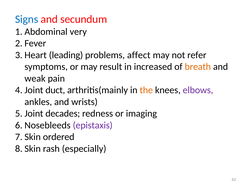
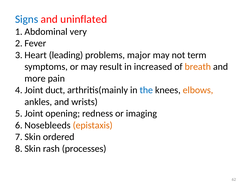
secundum: secundum -> uninflated (84, 19)
affect: affect -> major (139, 55)
refer: refer -> term (197, 55)
weak: weak -> more (35, 79)
the colour: orange -> blue (146, 90)
elbows colour: purple -> orange (198, 90)
decades: decades -> opening (63, 114)
epistaxis colour: purple -> orange (93, 125)
especially: especially -> processes (84, 149)
